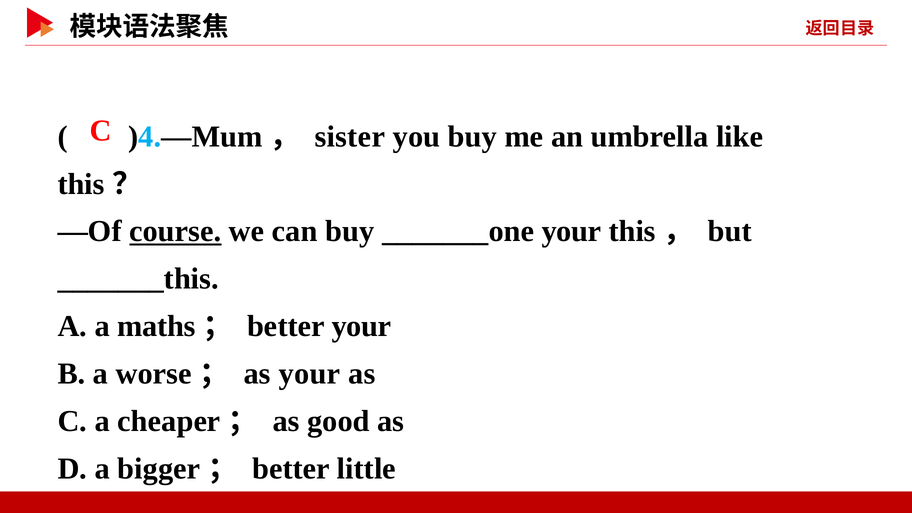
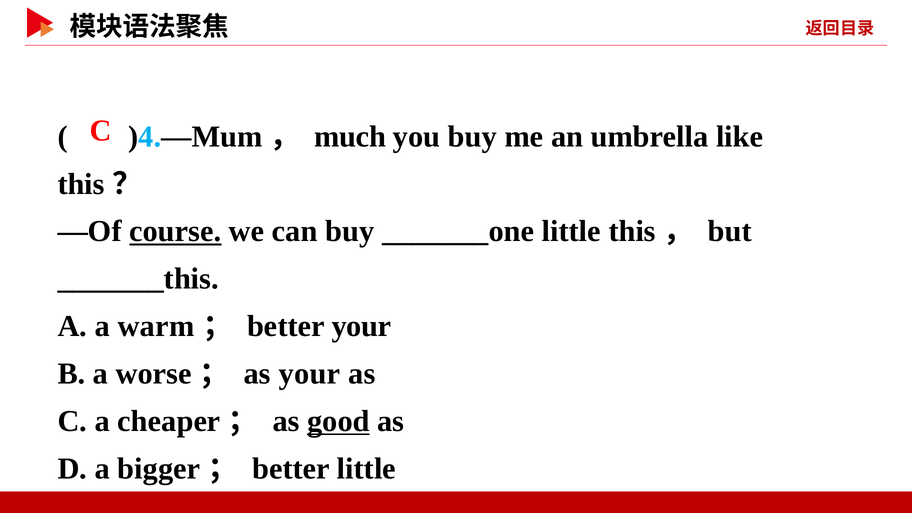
sister: sister -> much (350, 137)
_______one your: your -> little (571, 231)
maths: maths -> warm (156, 326)
good underline: none -> present (338, 421)
